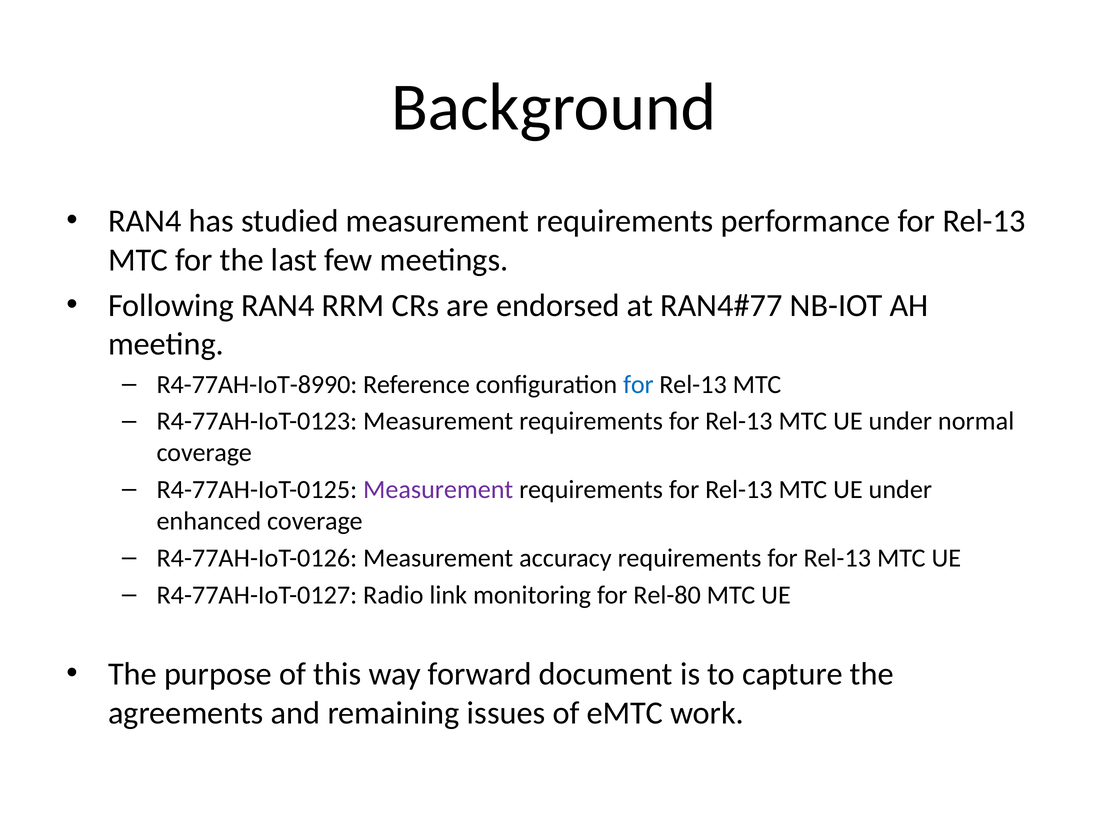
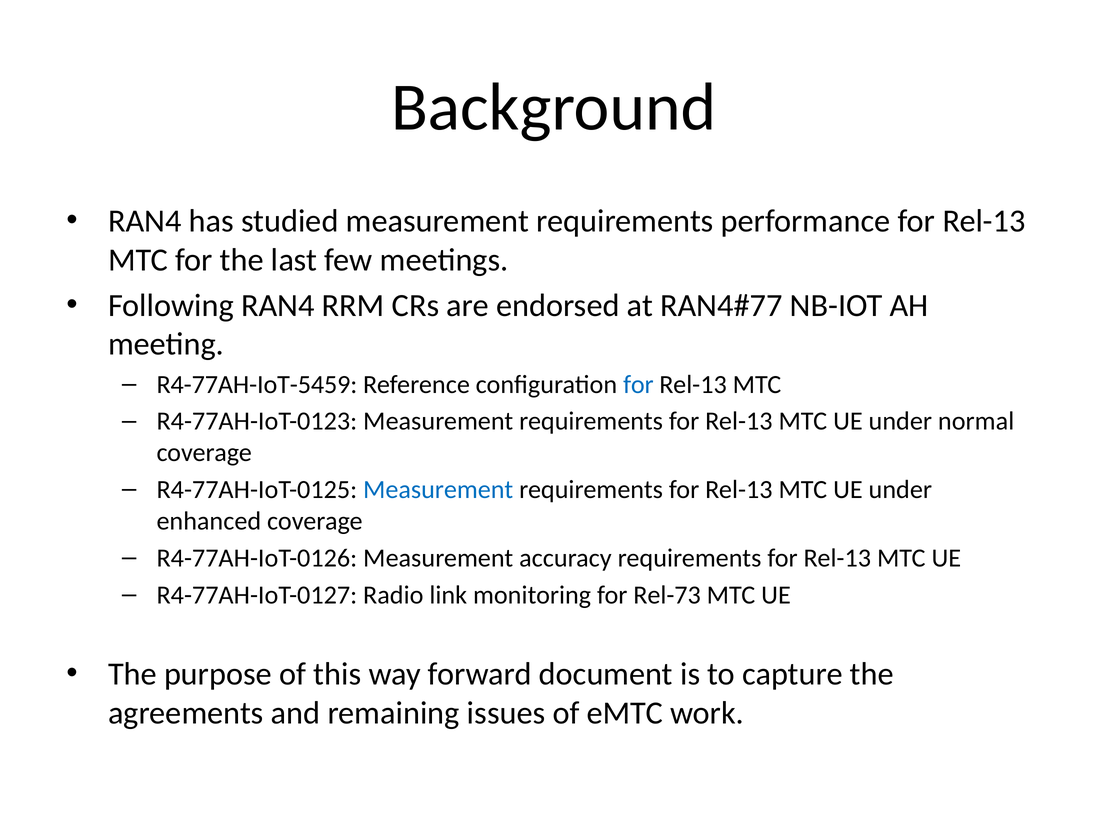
R4-77AH-IoT-8990: R4-77AH-IoT-8990 -> R4-77AH-IoT-5459 (257, 384)
Measurement colour: purple -> blue (438, 490)
Rel-80: Rel-80 -> Rel-73 (667, 595)
